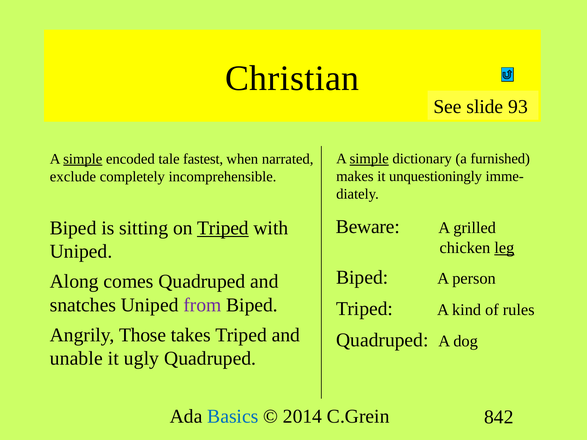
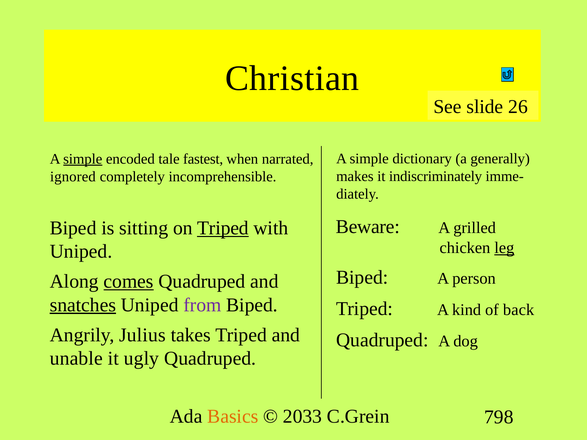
93: 93 -> 26 (518, 107)
simple underline: present -> none (369, 159)
furnished: furnished -> generally (500, 159)
unquestioningly: unquestioningly -> indiscriminately (436, 177)
exclude: exclude -> ignored (73, 177)
comes underline: none -> present (129, 282)
snatches underline: none -> present (83, 305)
rules: rules -> back (519, 310)
Those: Those -> Julius (142, 335)
Basics colour: blue -> orange (233, 417)
2014: 2014 -> 2033 (303, 417)
842: 842 -> 798 (499, 417)
